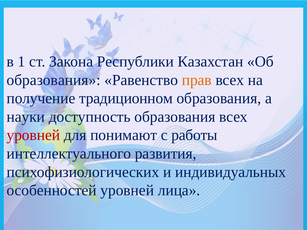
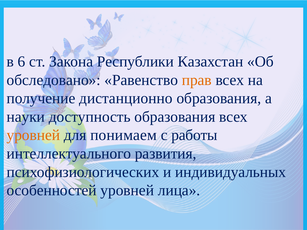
1: 1 -> 6 (22, 62)
образования: образования -> обследовано (54, 80)
традиционном: традиционном -> дистанционно (126, 98)
уровней colour: red -> orange (33, 135)
понимают: понимают -> понимаем (124, 135)
